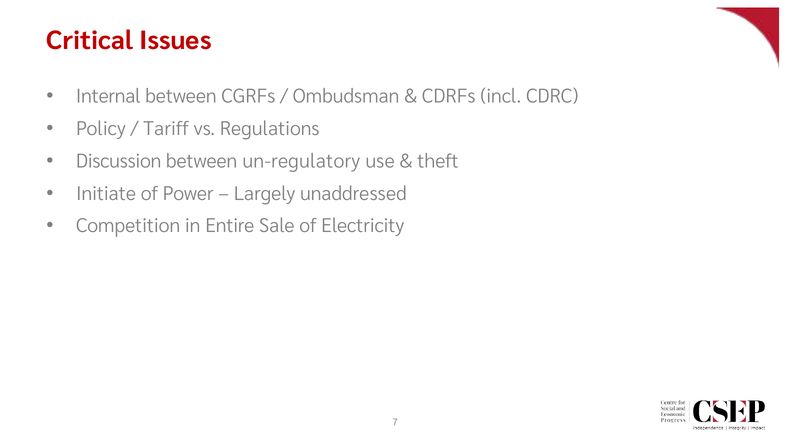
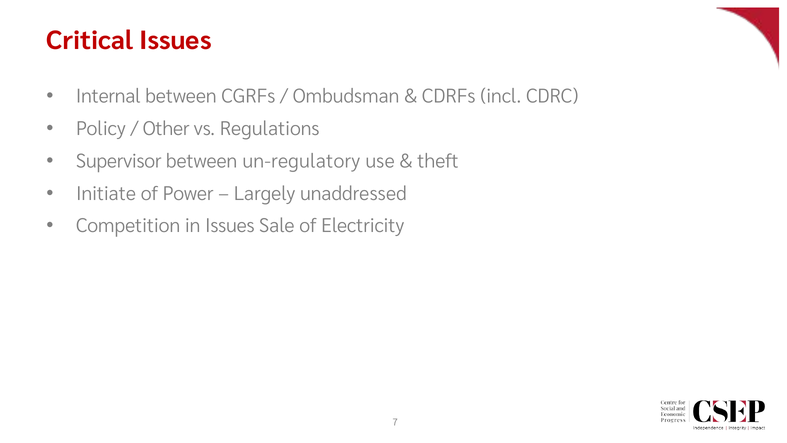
Tariff: Tariff -> Other (166, 129)
Discussion: Discussion -> Supervisor (119, 161)
in Entire: Entire -> Issues (230, 226)
